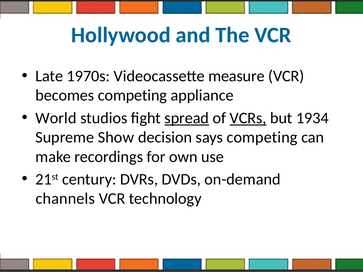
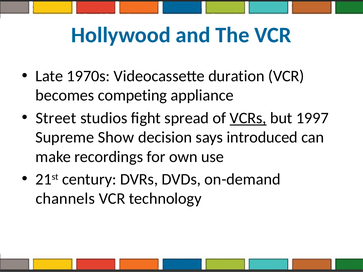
measure: measure -> duration (236, 76)
World: World -> Street (56, 118)
spread underline: present -> none (187, 118)
1934: 1934 -> 1997 (312, 118)
says competing: competing -> introduced (262, 137)
